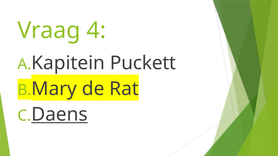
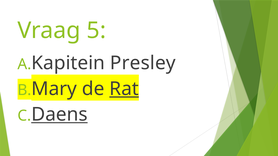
4: 4 -> 5 (96, 30)
Puckett: Puckett -> Presley (143, 63)
Rat underline: none -> present (124, 89)
